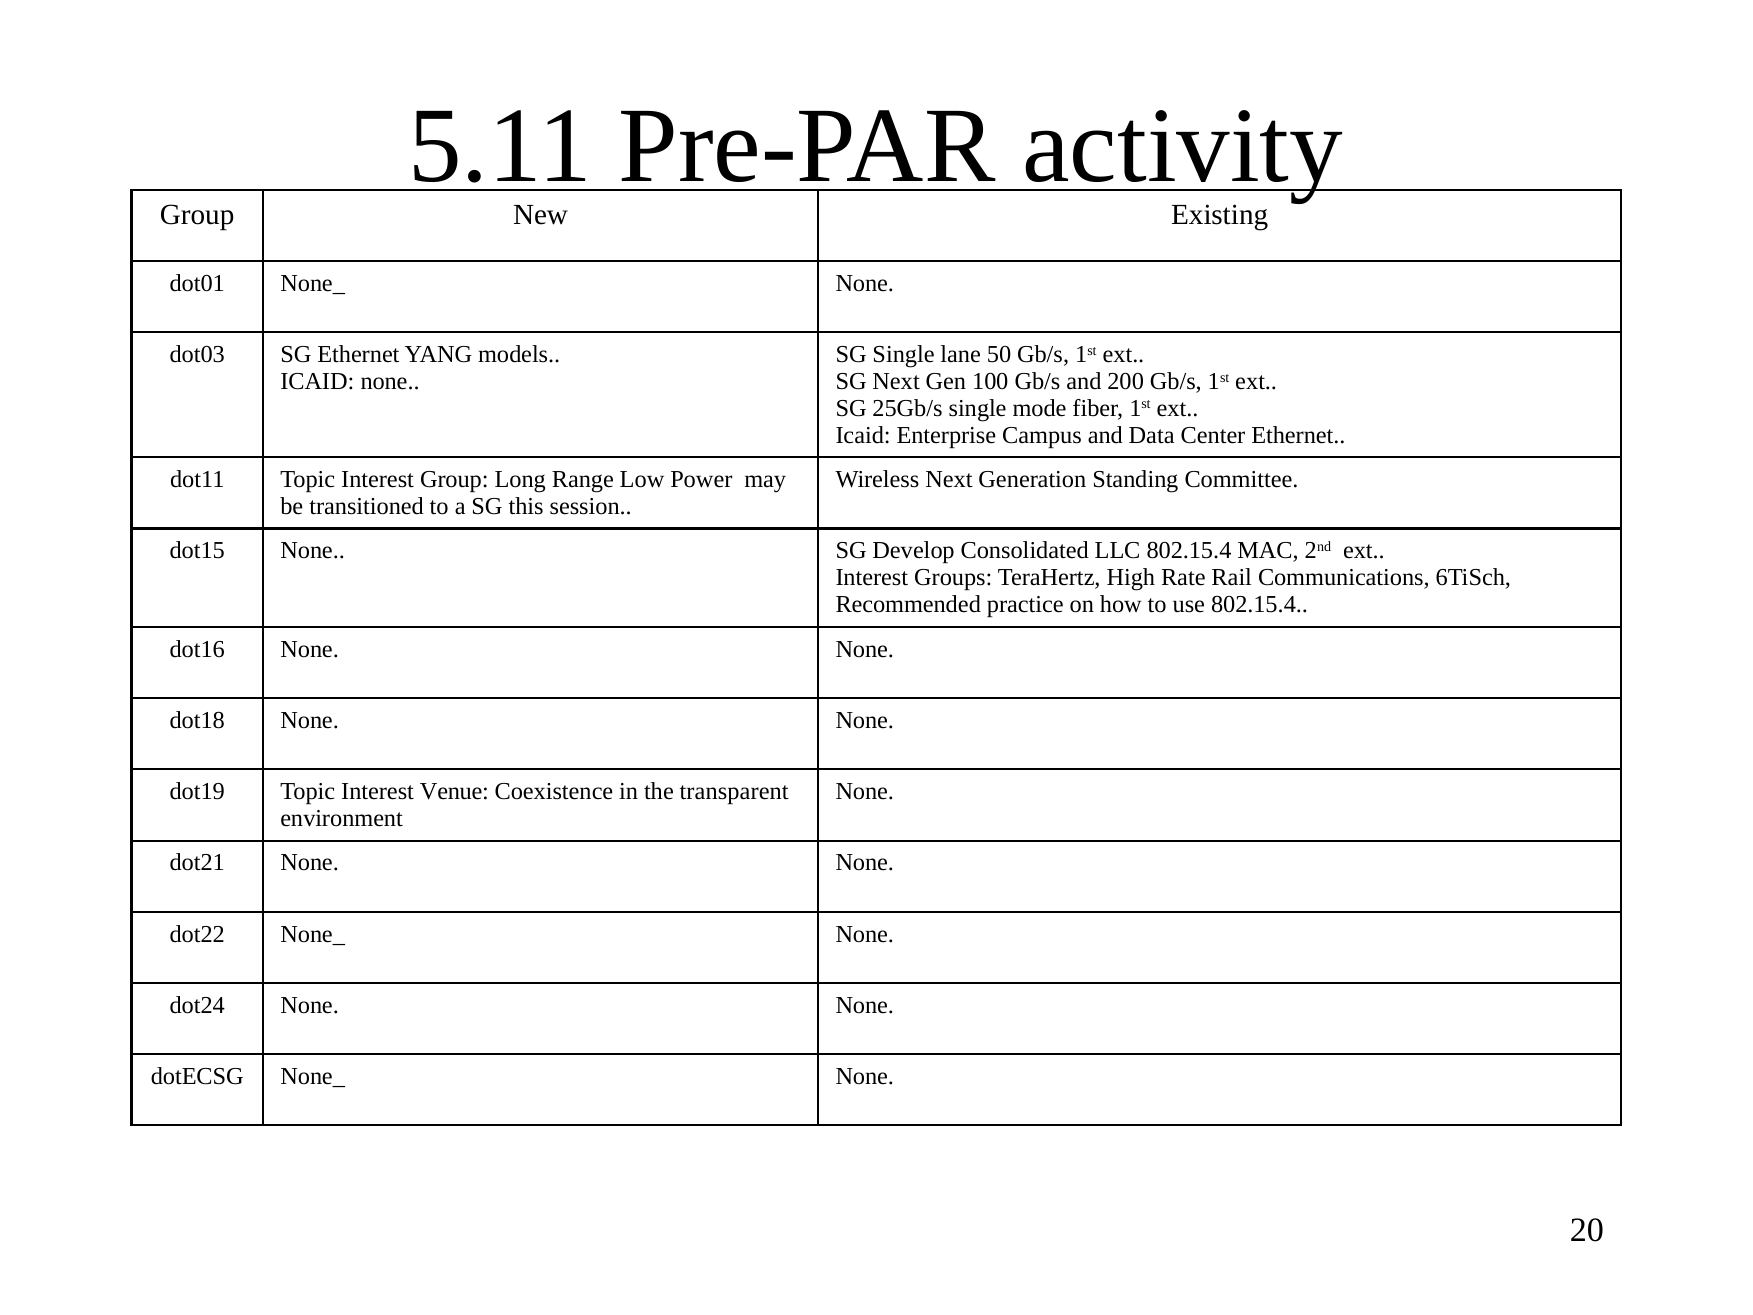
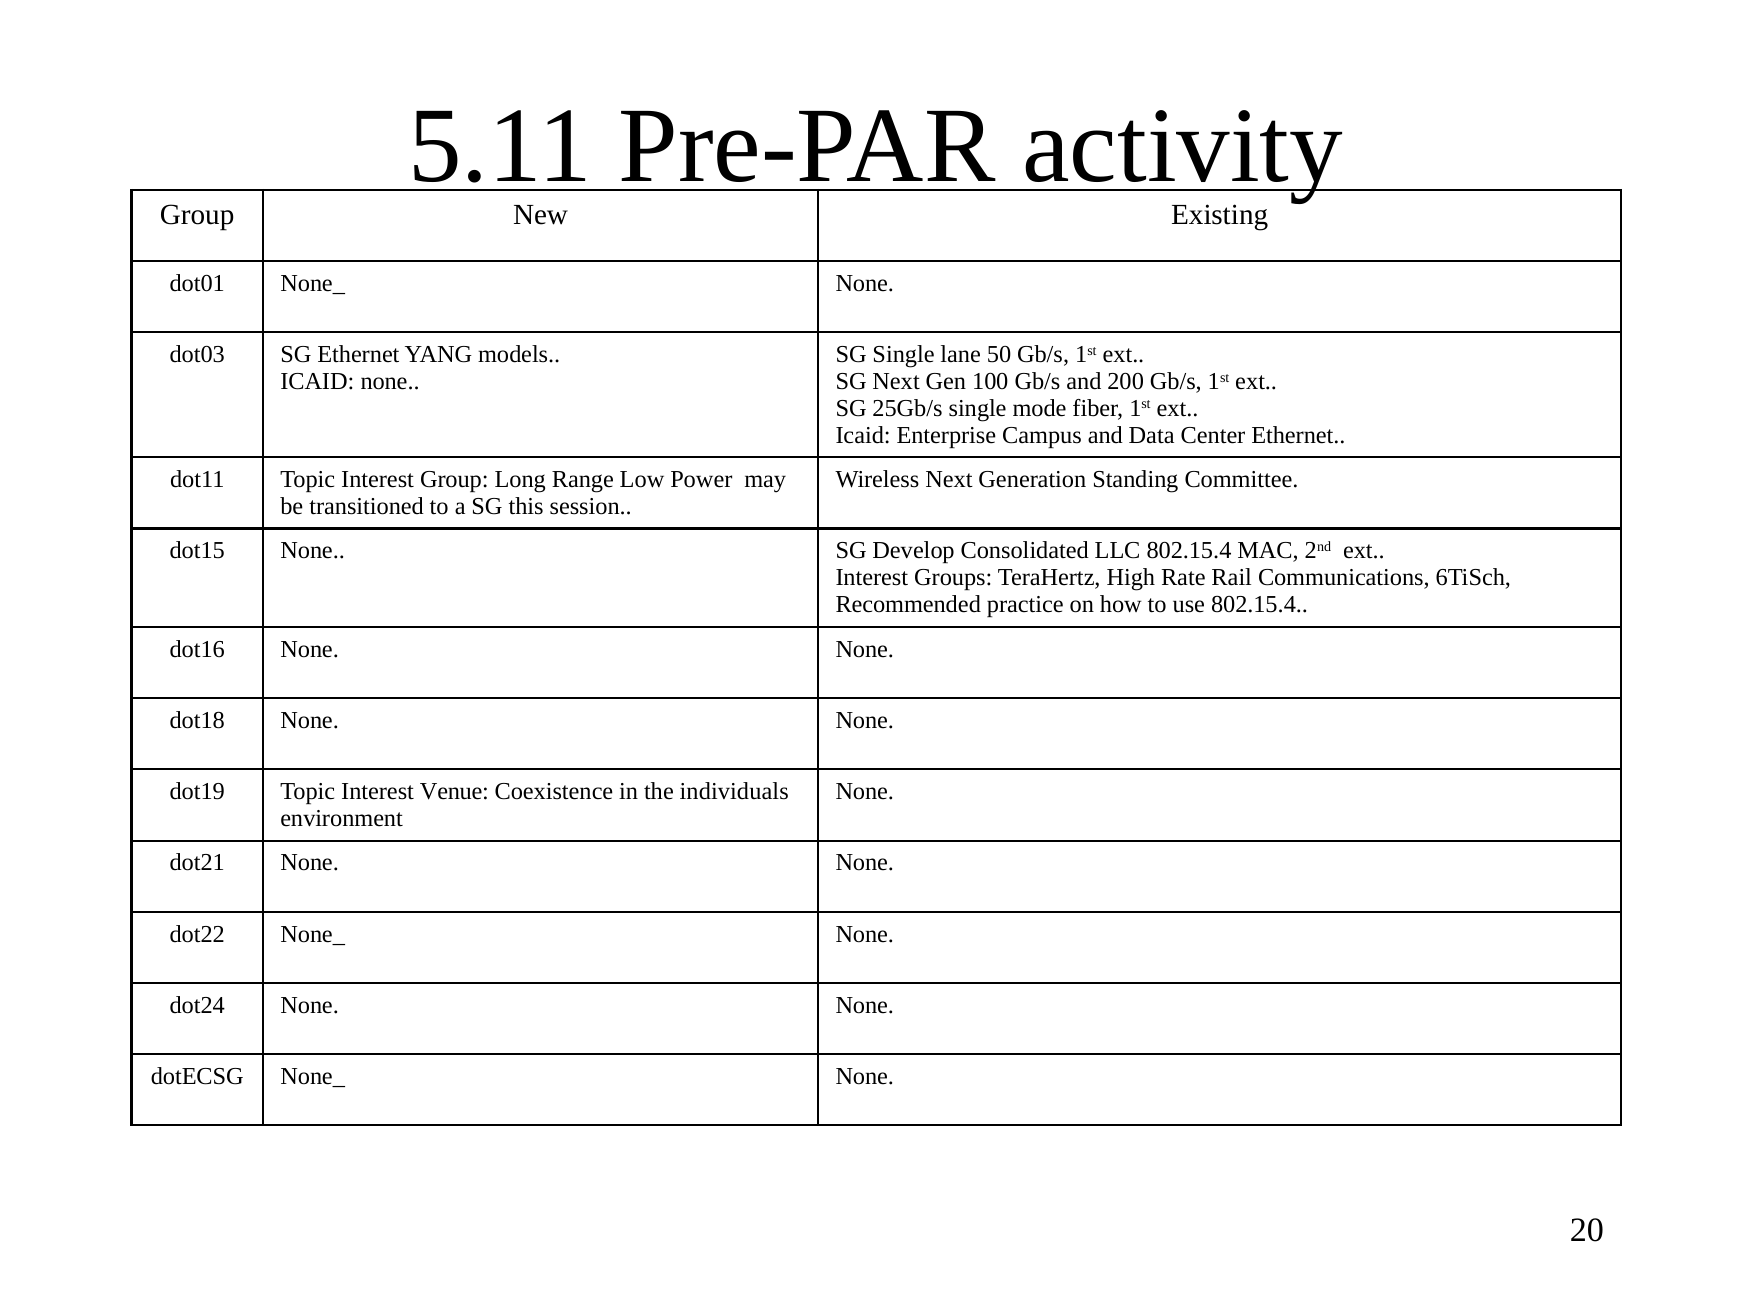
transparent: transparent -> individuals (734, 791)
